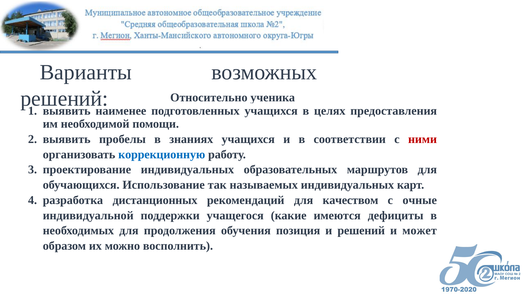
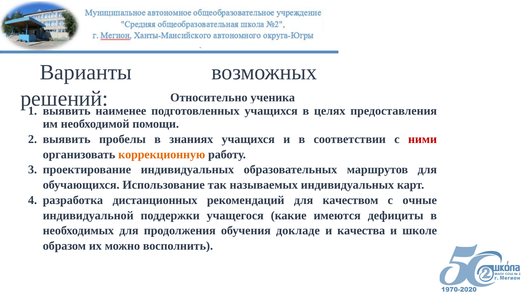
коррекционную colour: blue -> orange (162, 155)
позиция: позиция -> докладе (298, 231)
и решений: решений -> качества (361, 231)
может: может -> школе (420, 231)
